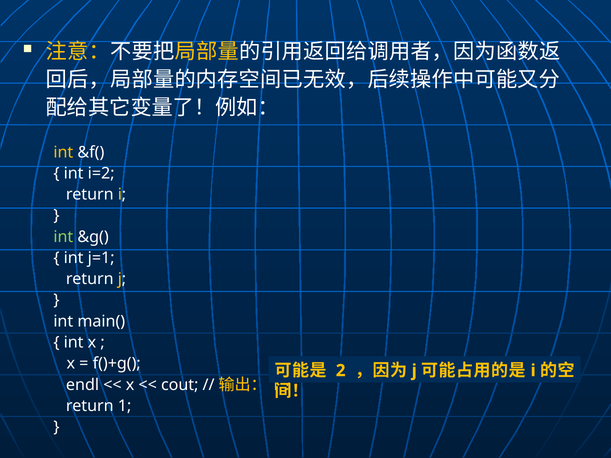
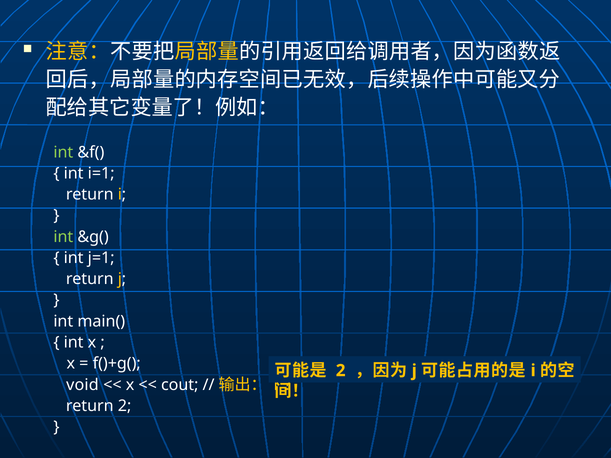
int colour: yellow -> light green (63, 152)
i=2: i=2 -> i=1 (101, 173)
endl: endl -> void (82, 385)
return 1: 1 -> 2 (125, 406)
